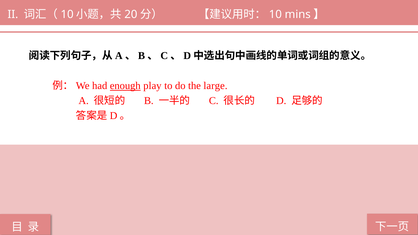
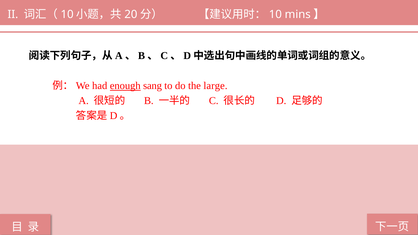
play: play -> sang (153, 86)
